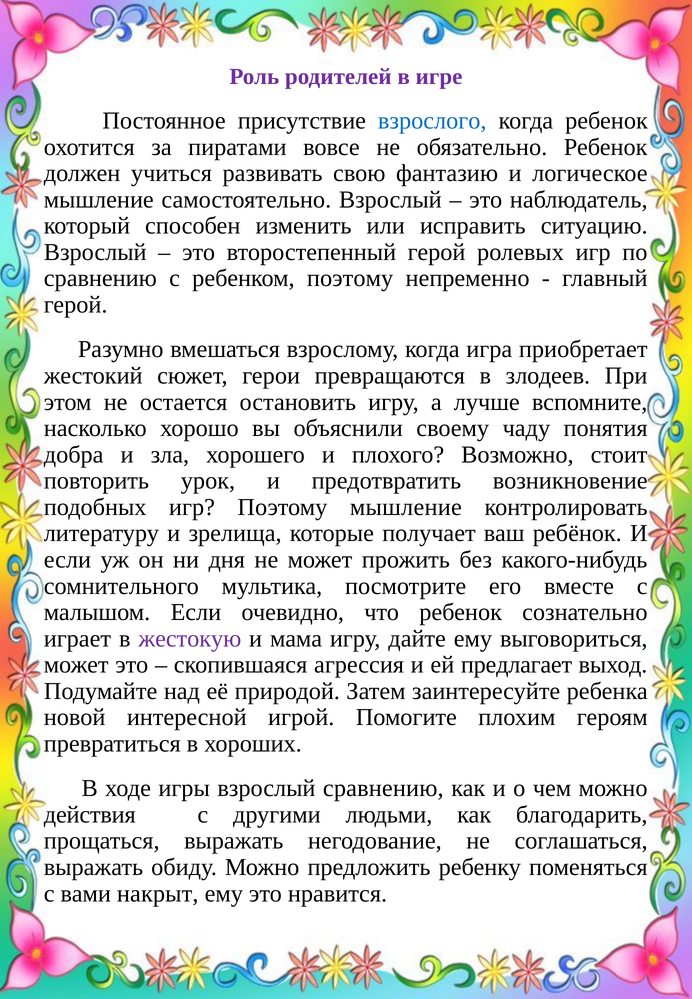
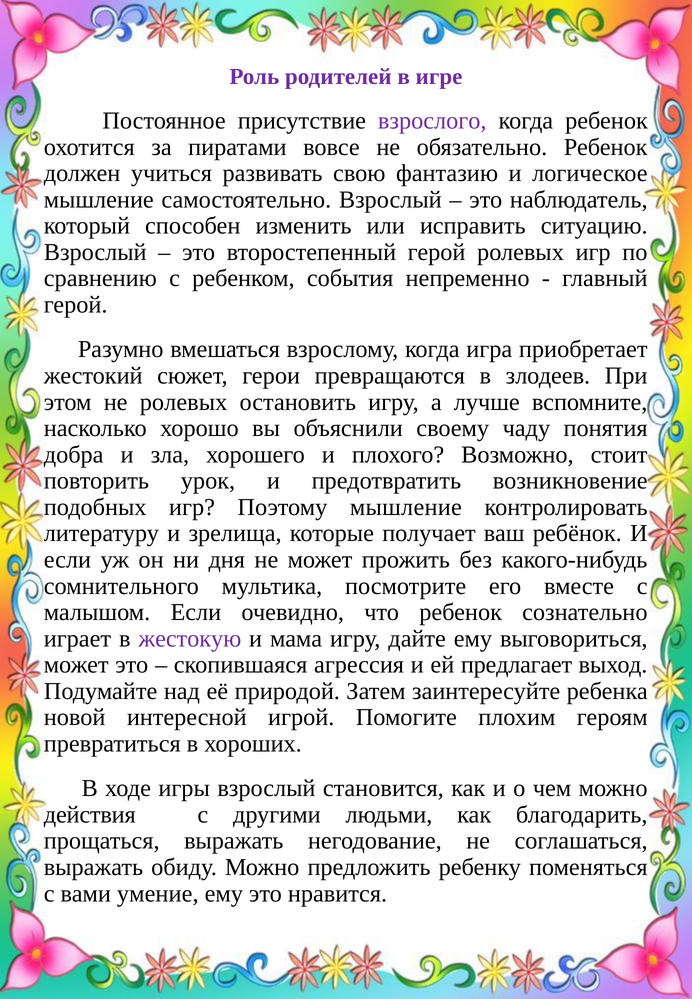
взрослого colour: blue -> purple (432, 121)
ребенком поэтому: поэтому -> события (350, 279)
не остается: остается -> ролевых (184, 402)
взрослый сравнению: сравнению -> становится (383, 789)
накрыт: накрыт -> умение (158, 894)
